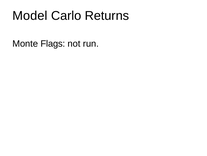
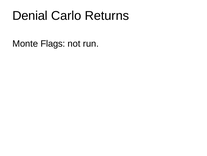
Model: Model -> Denial (30, 16)
